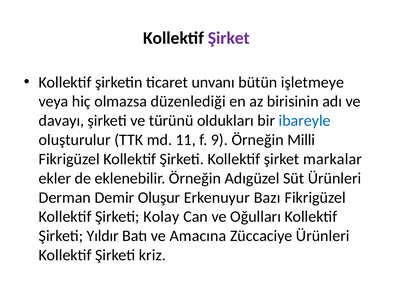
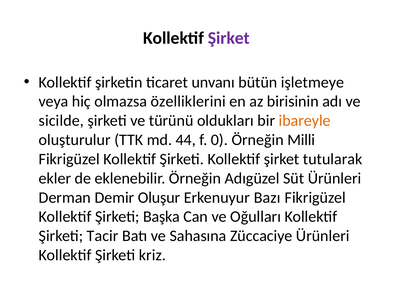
düzenlediği: düzenlediği -> özelliklerini (188, 101)
davayı: davayı -> sicilde (61, 121)
ibareyle colour: blue -> orange (305, 121)
11: 11 -> 44 (186, 140)
9: 9 -> 0 (219, 140)
markalar: markalar -> tutularak (333, 159)
Kolay: Kolay -> Başka (161, 217)
Yıldır: Yıldır -> Tacir (103, 236)
Amacına: Amacına -> Sahasına (198, 236)
